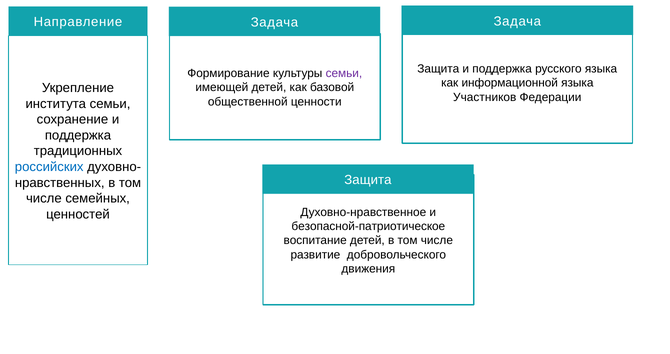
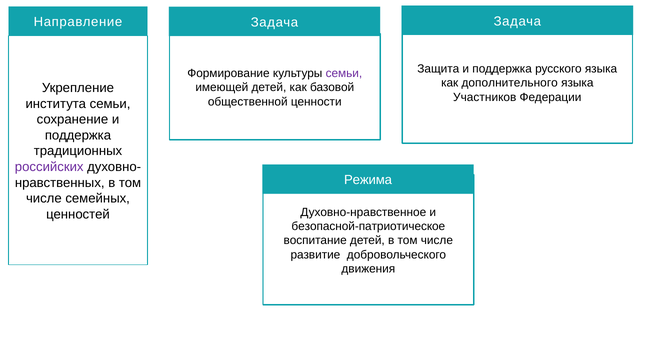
информационной: информационной -> дополнительного (510, 83)
российских colour: blue -> purple (49, 167)
Защита: Защита -> Режима (368, 180)
